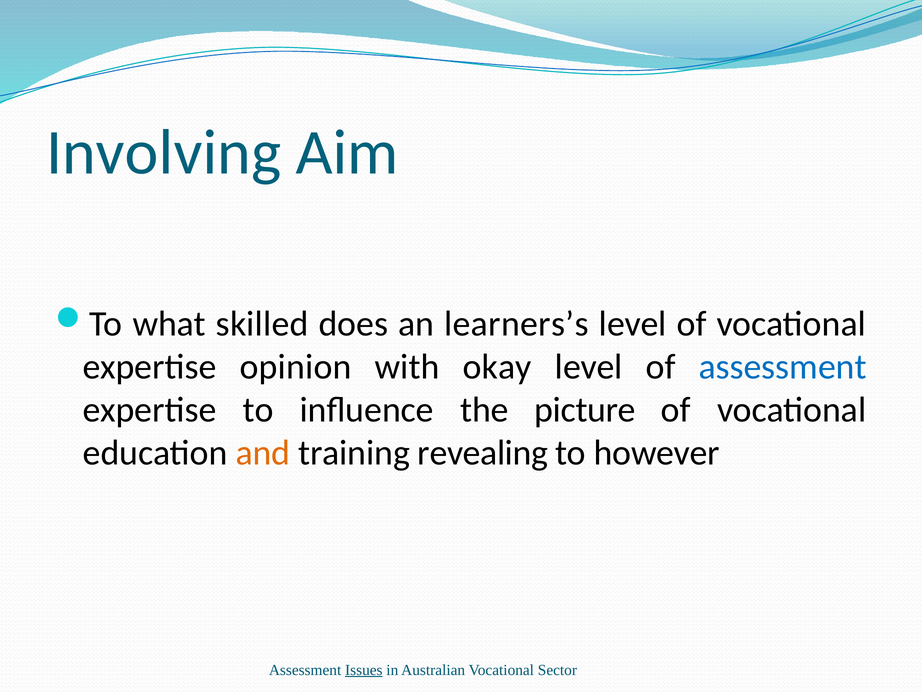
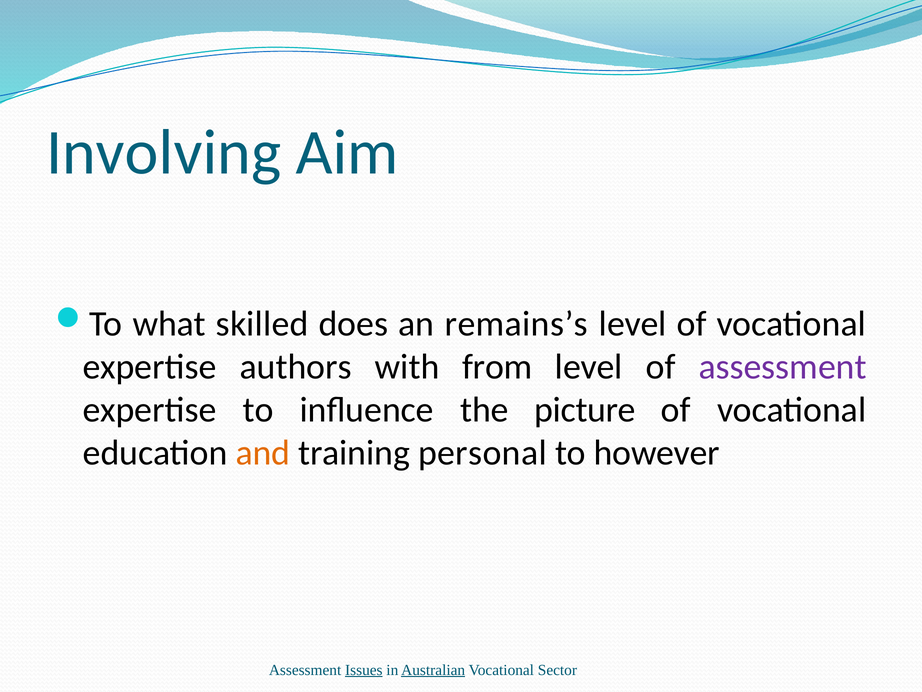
learners’s: learners’s -> remains’s (516, 324)
opinion: opinion -> authors (296, 367)
okay: okay -> from (497, 367)
assessment colour: blue -> purple (783, 367)
revealing: revealing -> personal (482, 453)
Australian underline: none -> present (433, 670)
